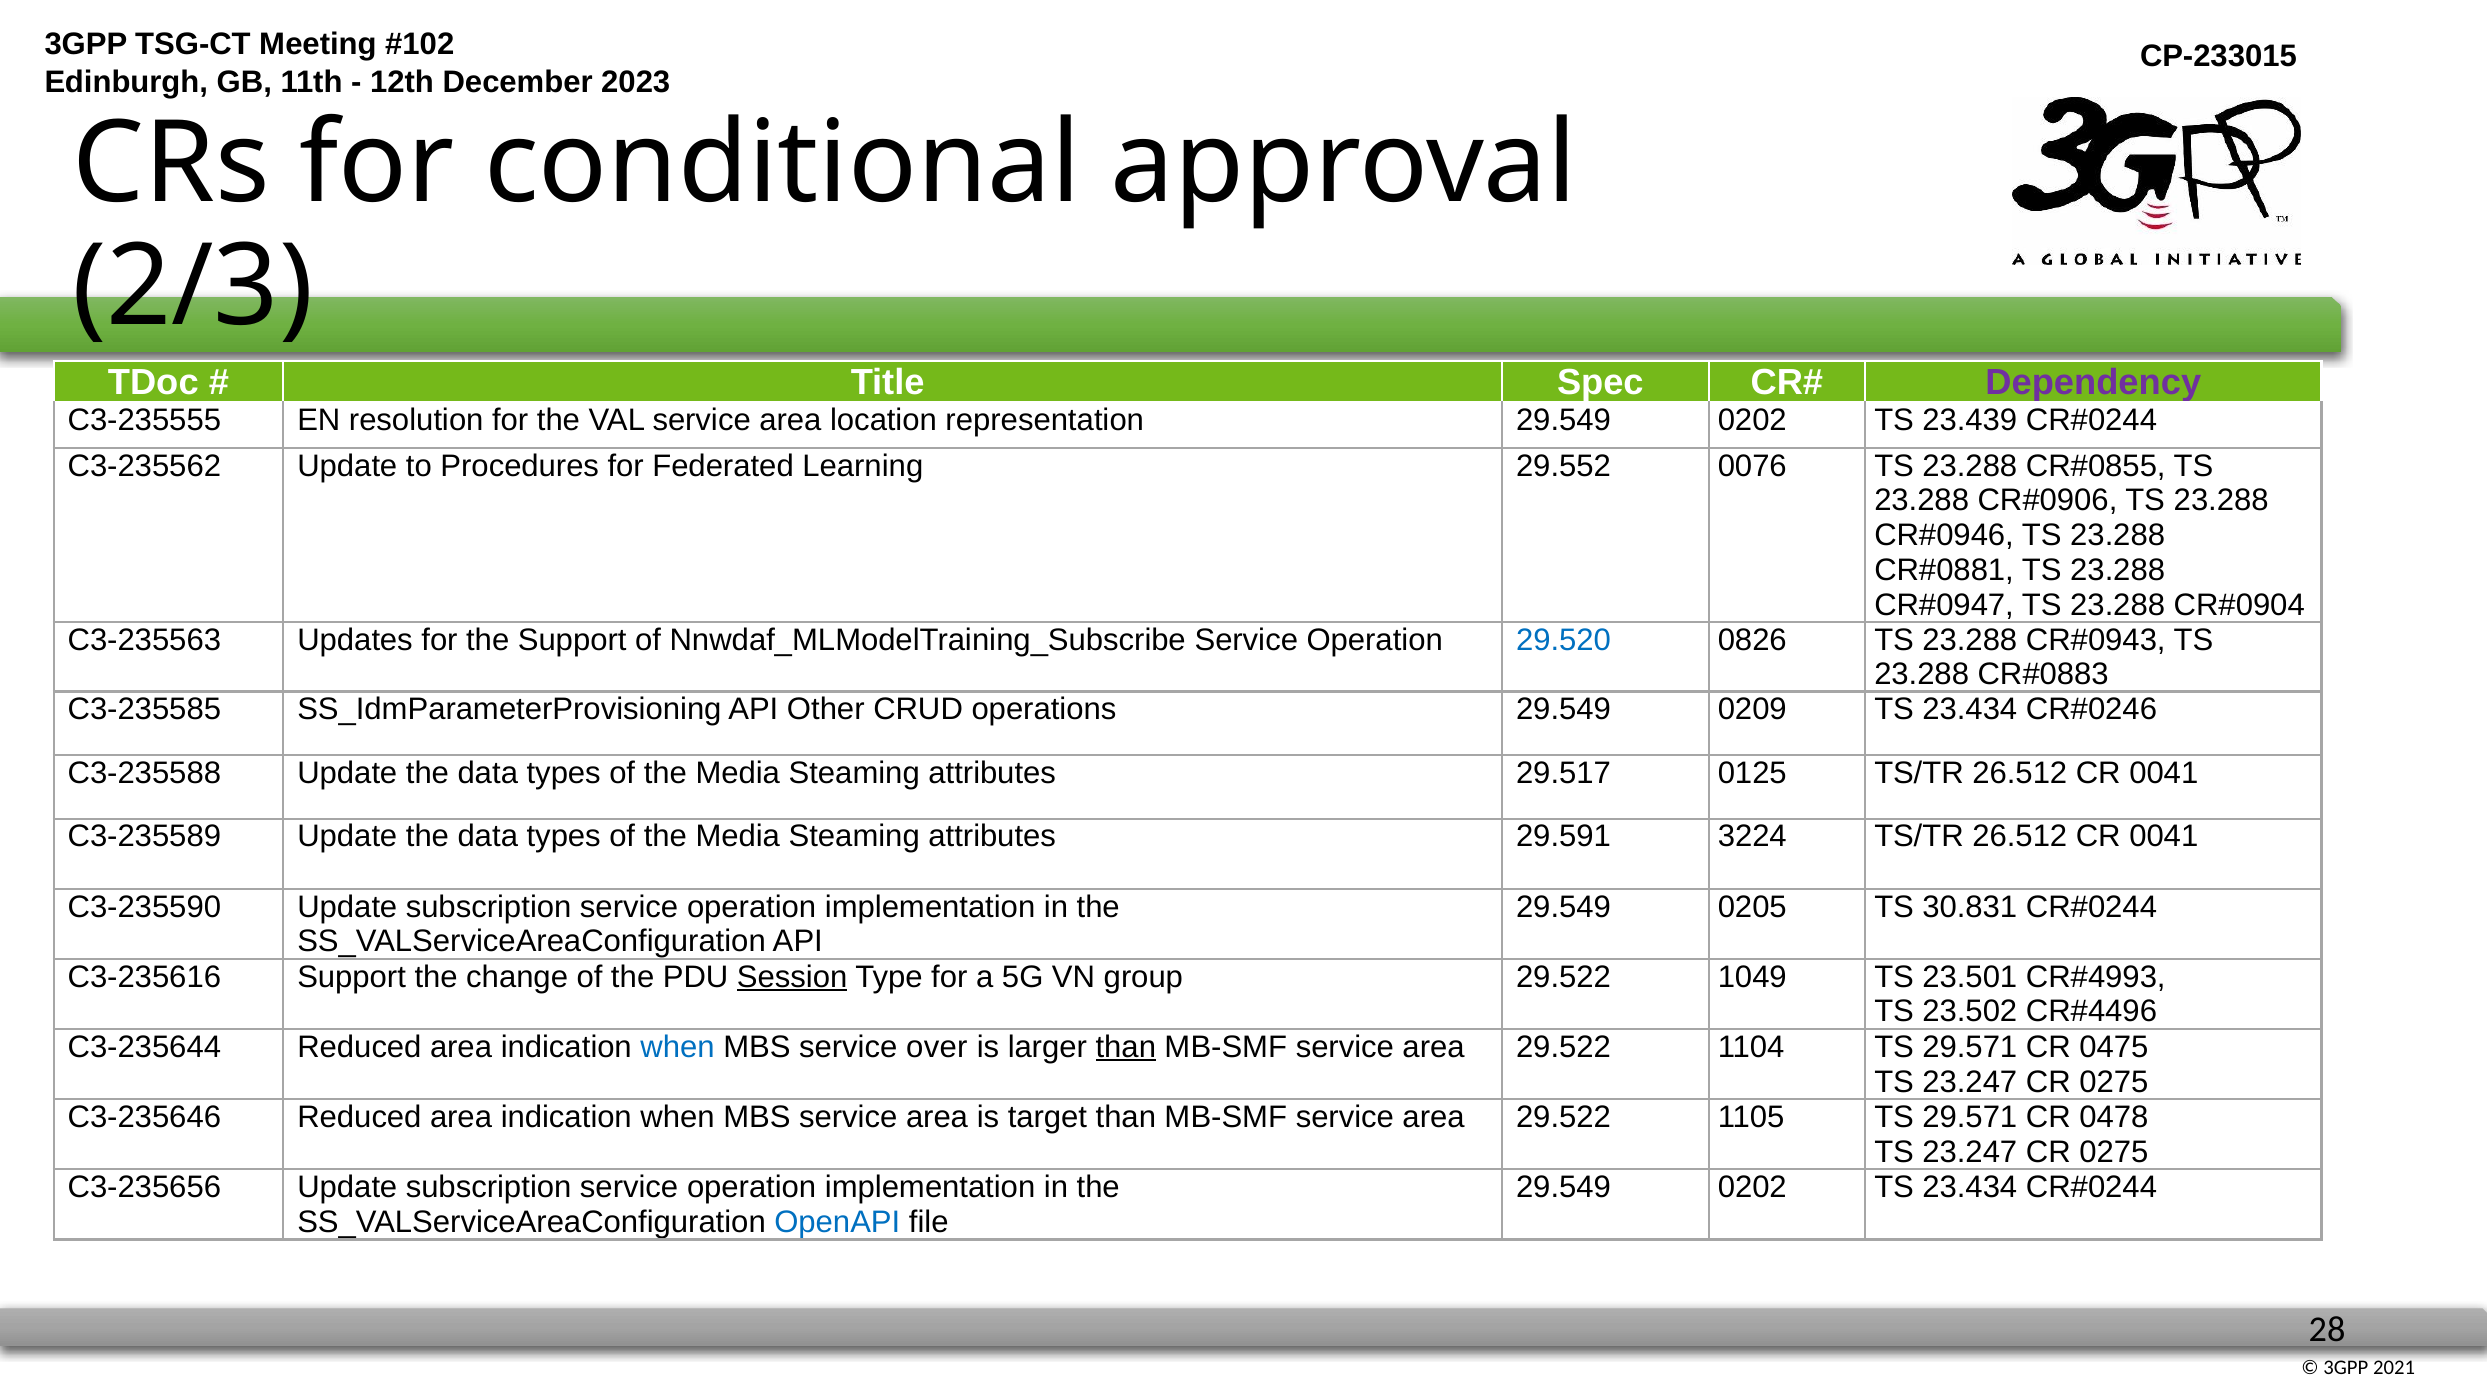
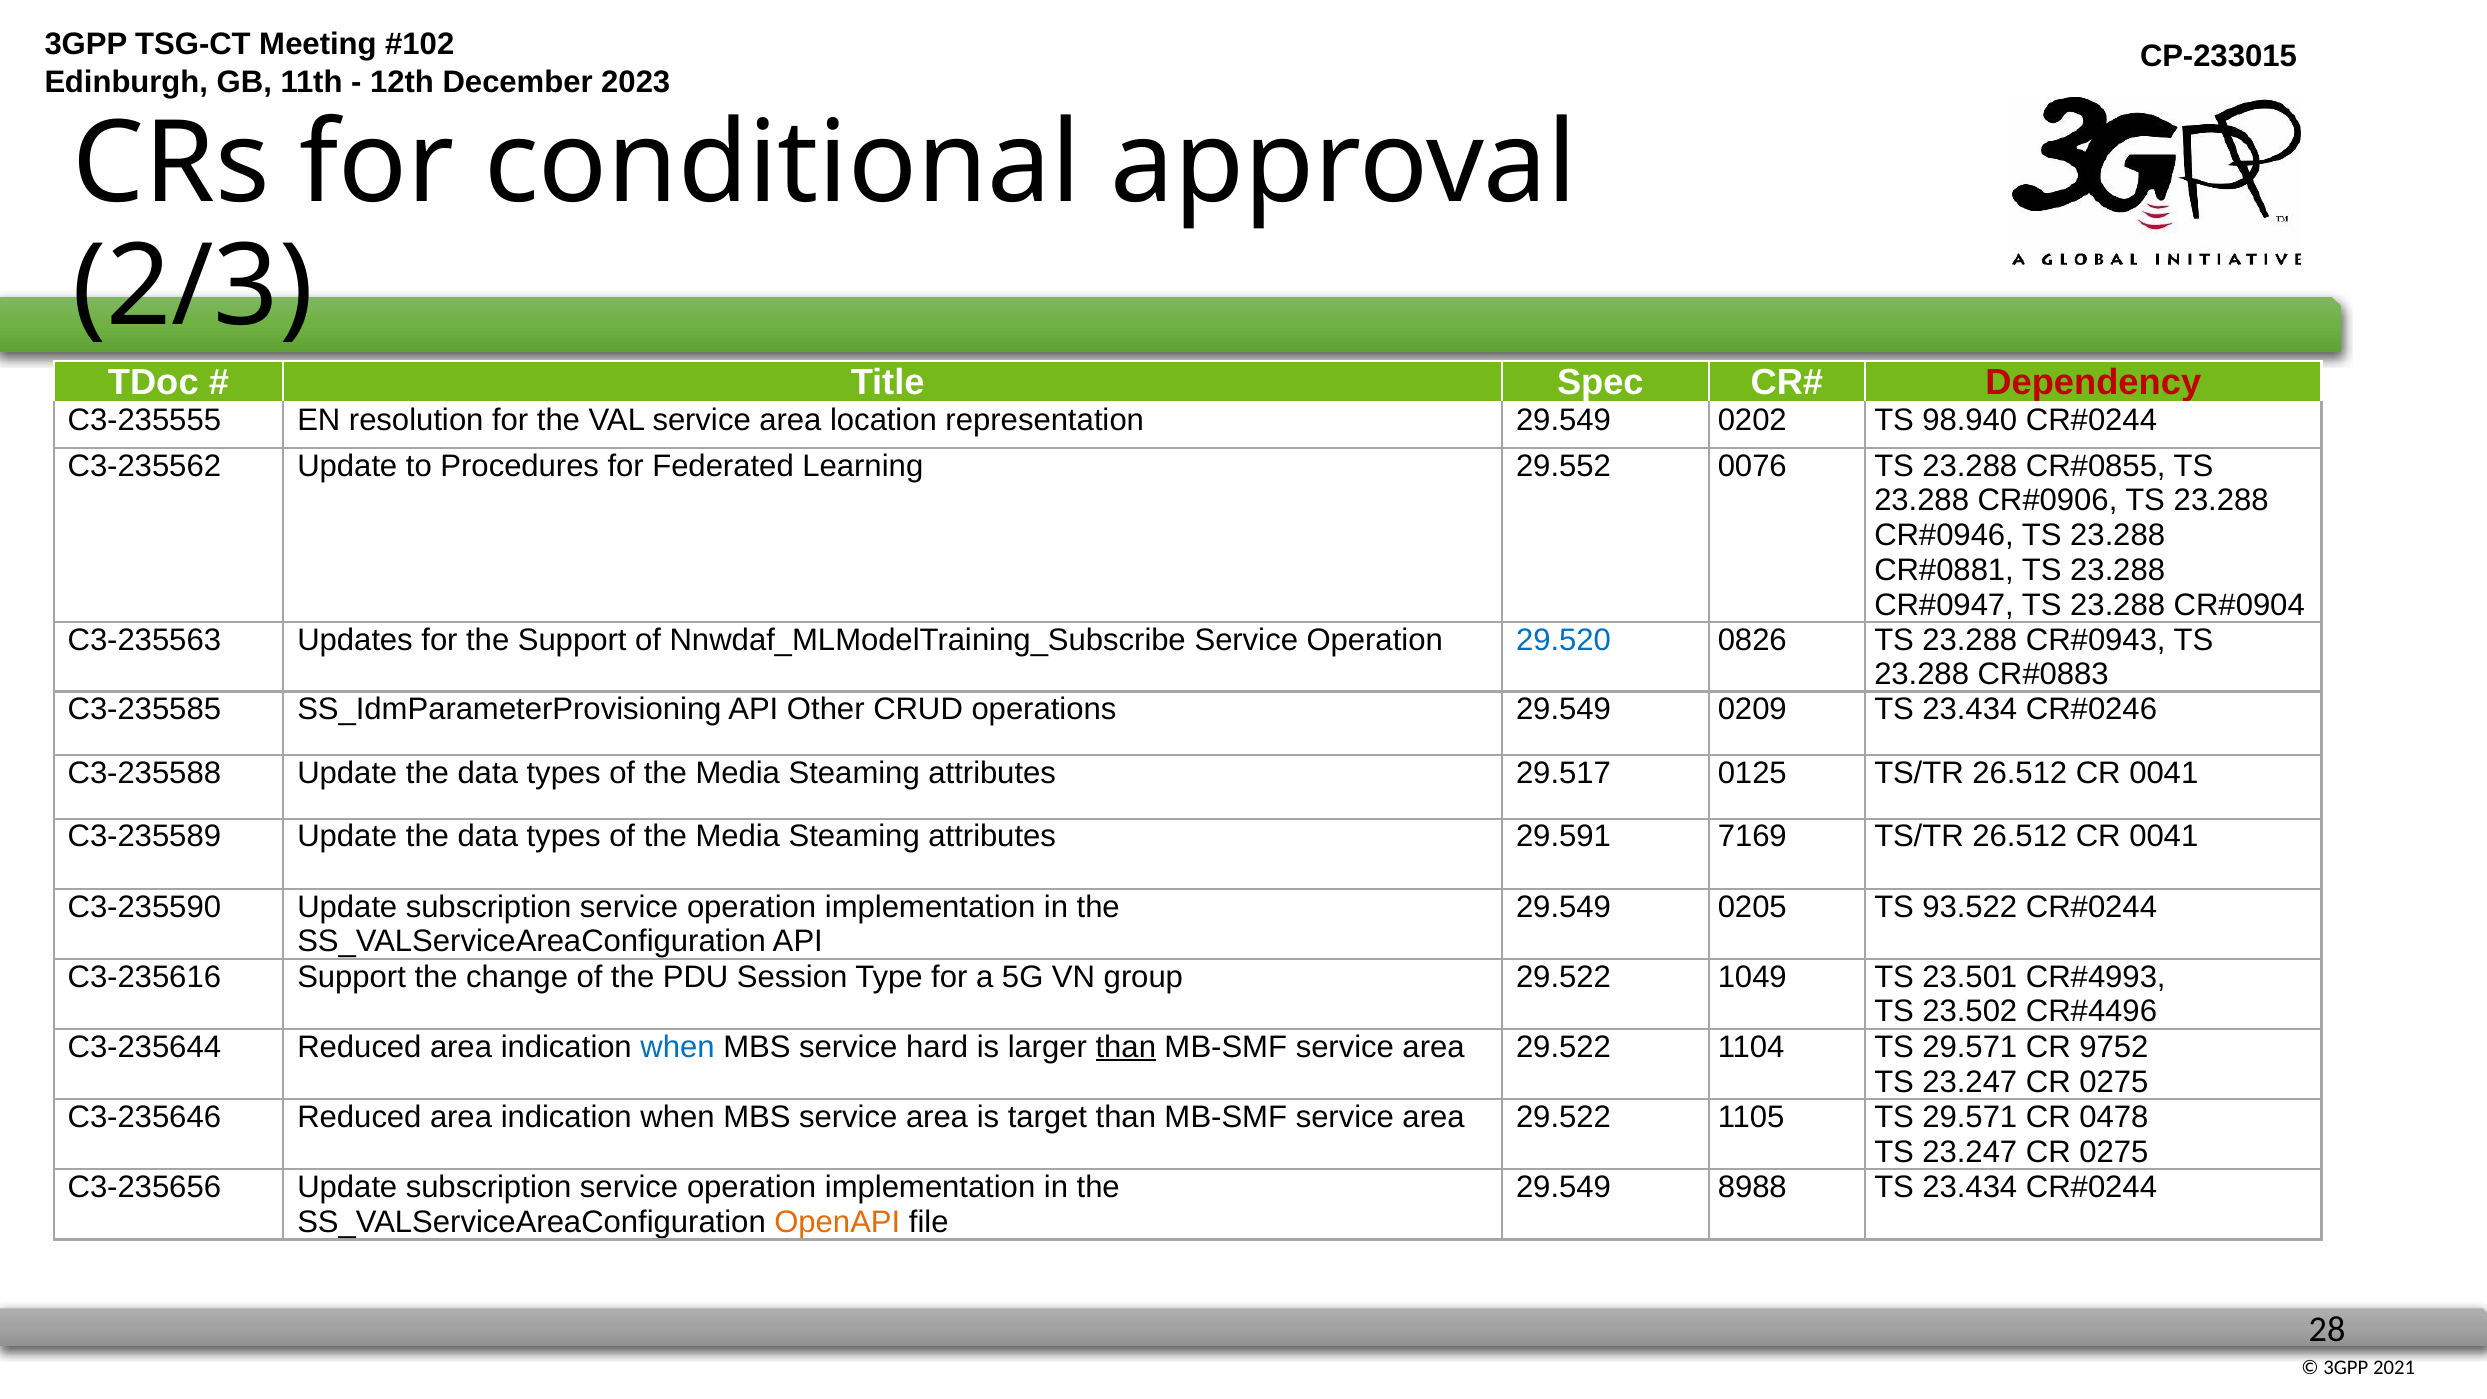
Dependency colour: purple -> red (2093, 382)
23.439: 23.439 -> 98.940 (1970, 420)
3224: 3224 -> 7169 (1752, 837)
30.831: 30.831 -> 93.522 (1970, 907)
Session underline: present -> none (792, 977)
over: over -> hard (937, 1047)
0475: 0475 -> 9752 (2114, 1047)
0202: 0202 -> 8988 (1752, 1187)
OpenAPI colour: blue -> orange (837, 1222)
